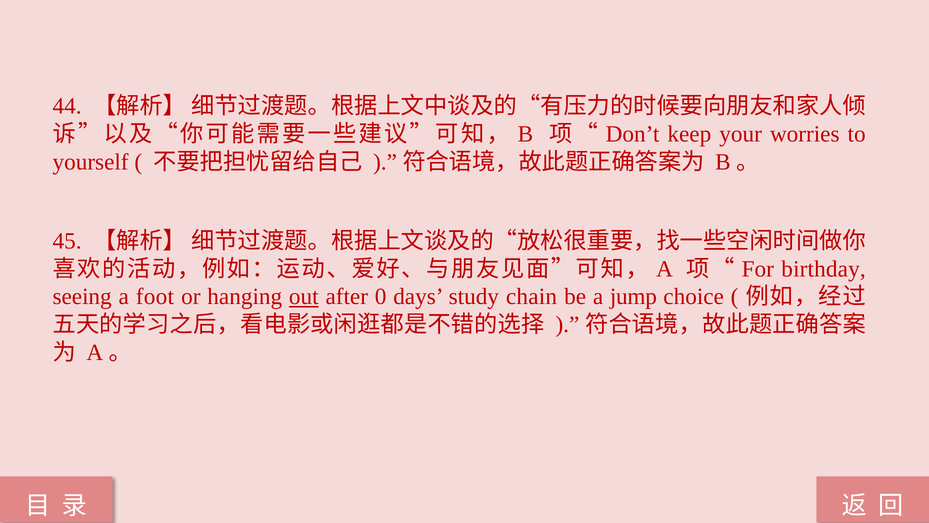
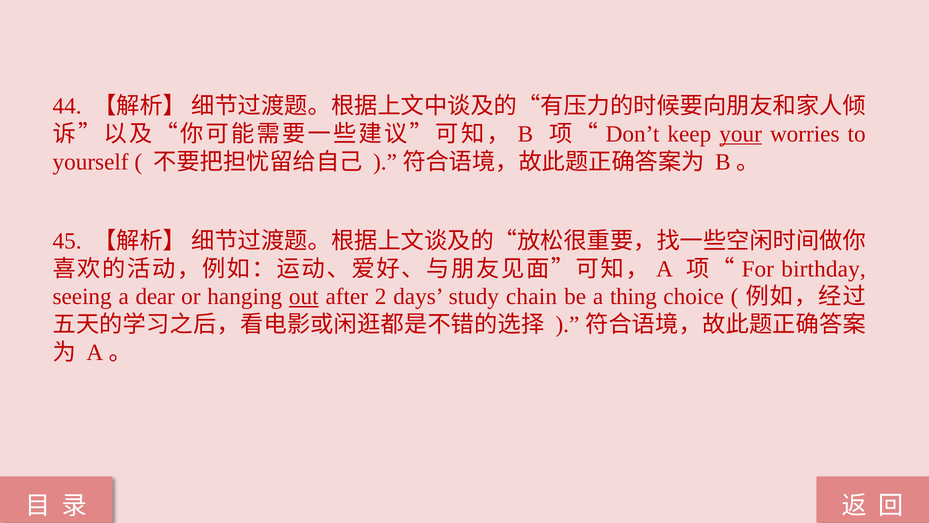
your underline: none -> present (741, 134)
foot: foot -> dear (155, 296)
0: 0 -> 2 (381, 296)
jump: jump -> thing (633, 296)
